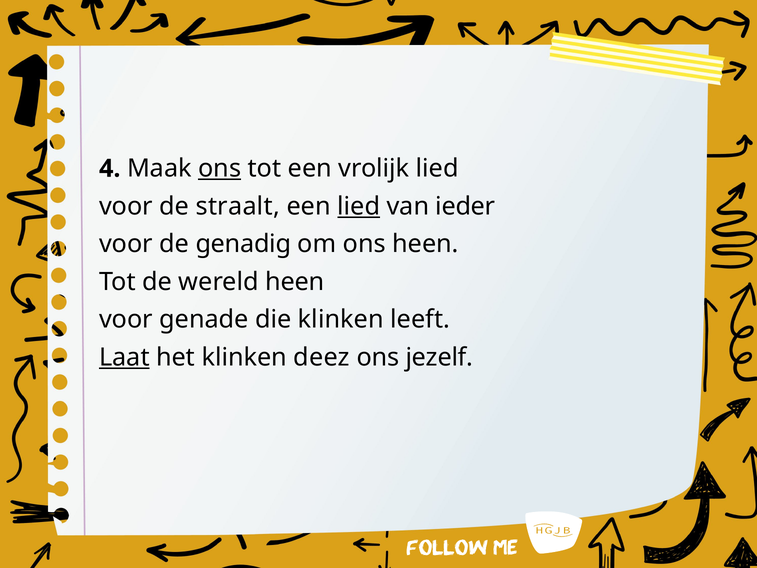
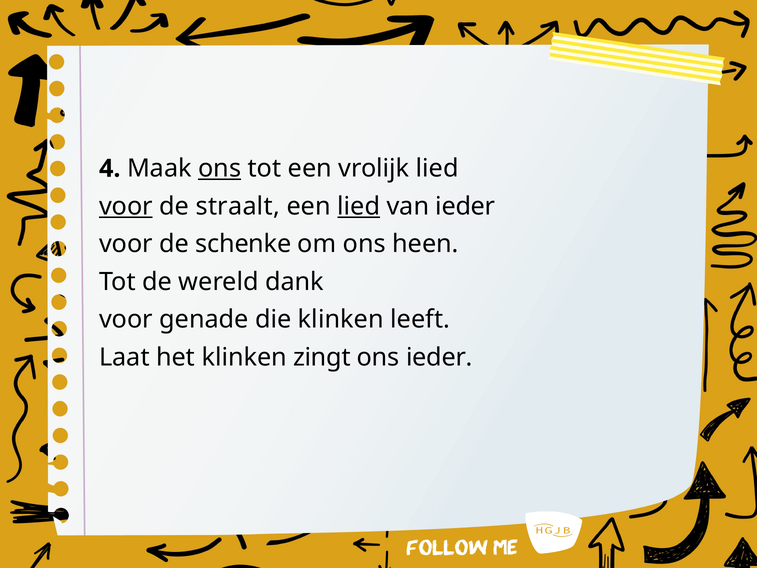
voor underline: none -> present (126, 206)
genadig: genadig -> schenke (243, 244)
wereld heen: heen -> dank (295, 282)
Laat underline: present -> none (124, 357)
deez: deez -> zingt (322, 357)
ons jezelf: jezelf -> ieder (439, 357)
